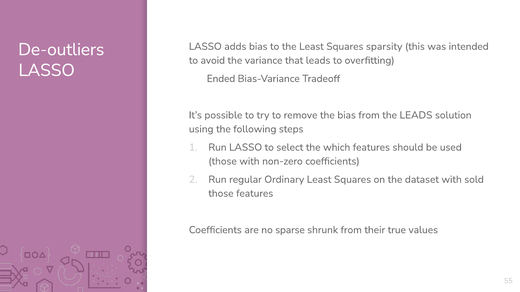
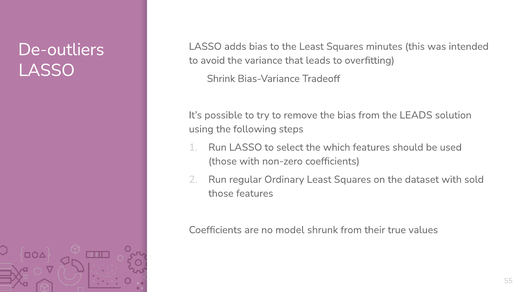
sparsity: sparsity -> minutes (384, 47)
Ended: Ended -> Shrink (221, 79)
sparse: sparse -> model (290, 230)
